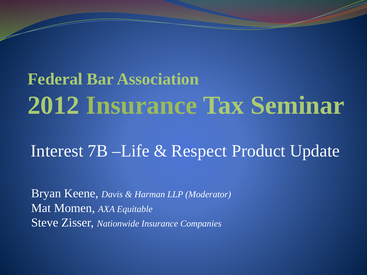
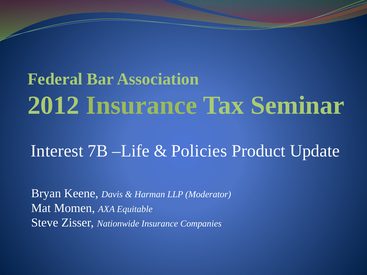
Respect: Respect -> Policies (199, 151)
